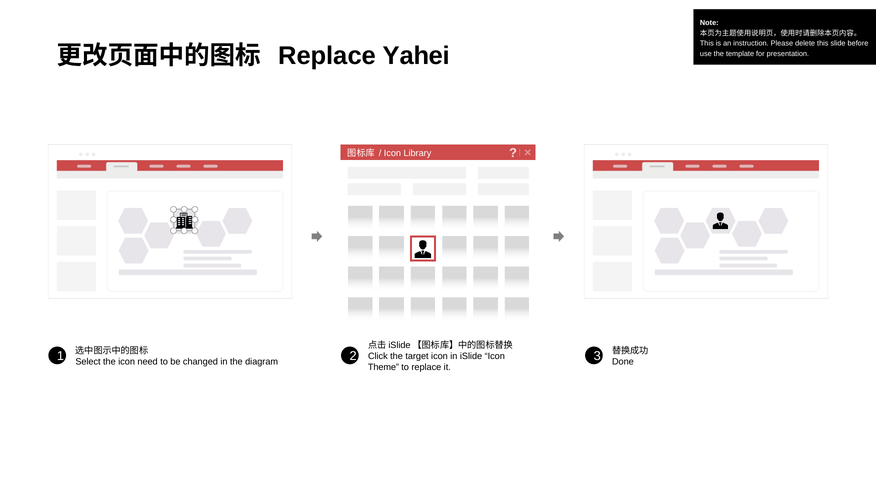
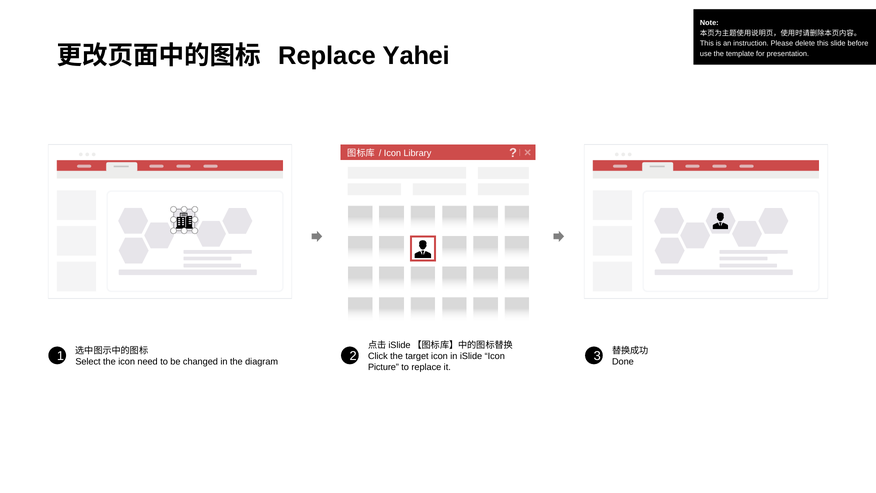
Theme: Theme -> Picture (383, 367)
